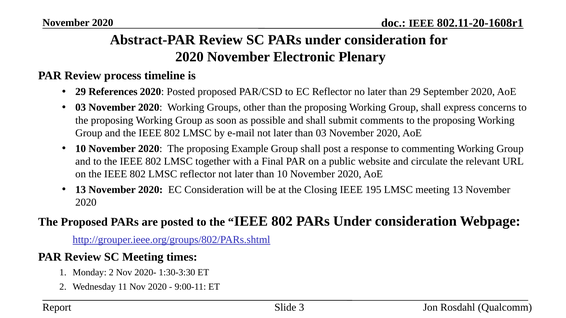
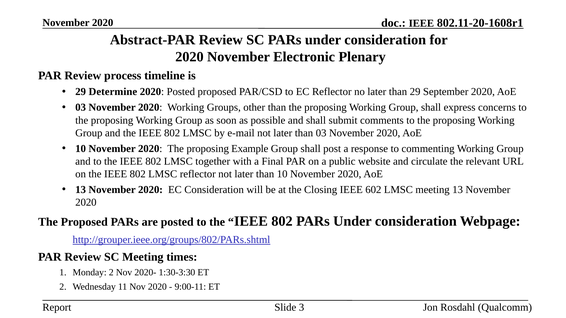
References: References -> Determine (113, 92)
195: 195 -> 602 (373, 190)
